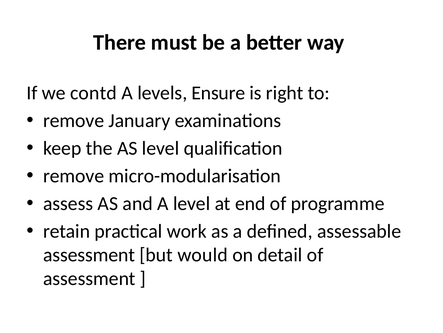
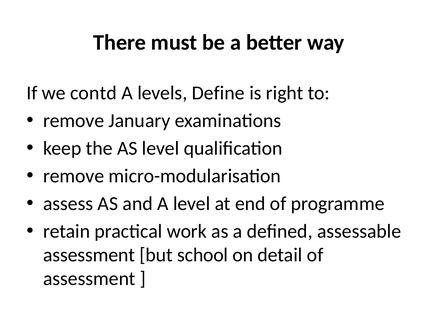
Ensure: Ensure -> Define (218, 93)
would: would -> school (203, 254)
